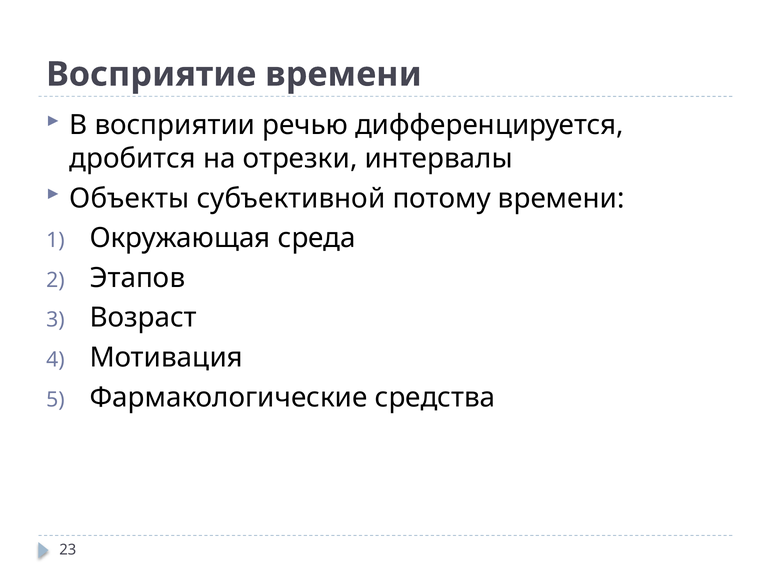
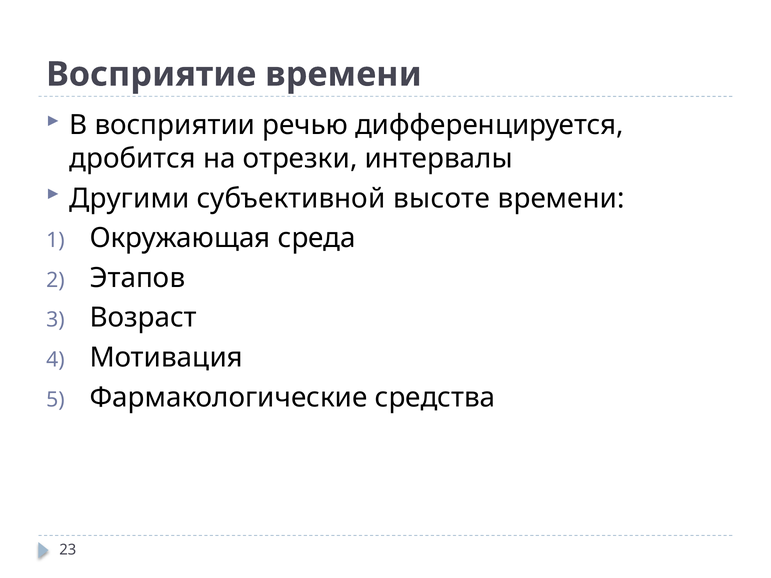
Объекты: Объекты -> Другими (129, 198)
потому: потому -> высоте (442, 198)
